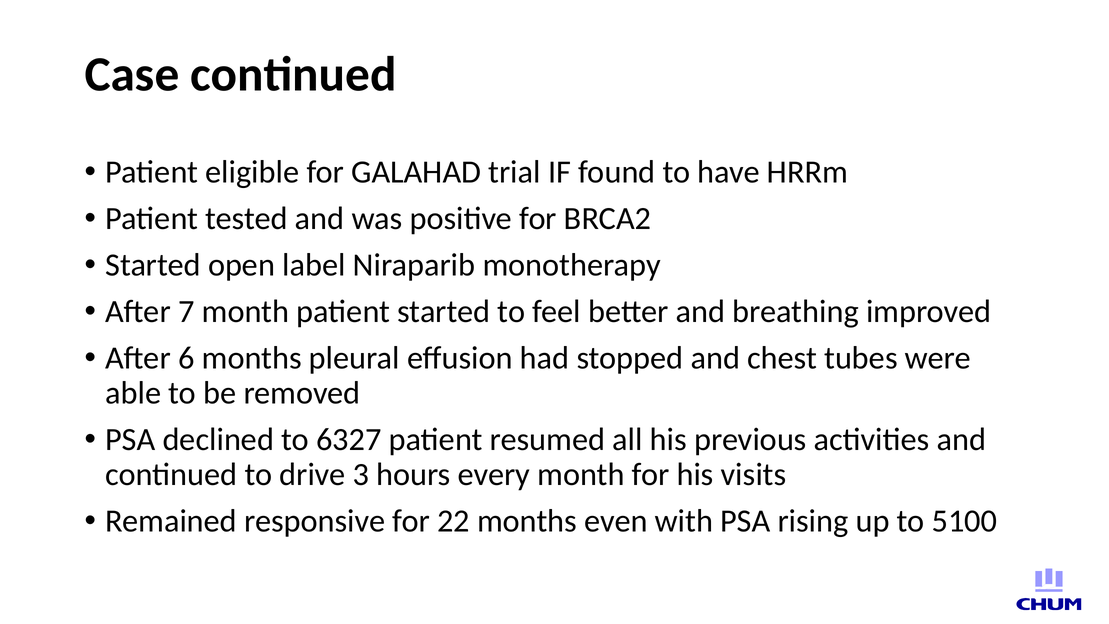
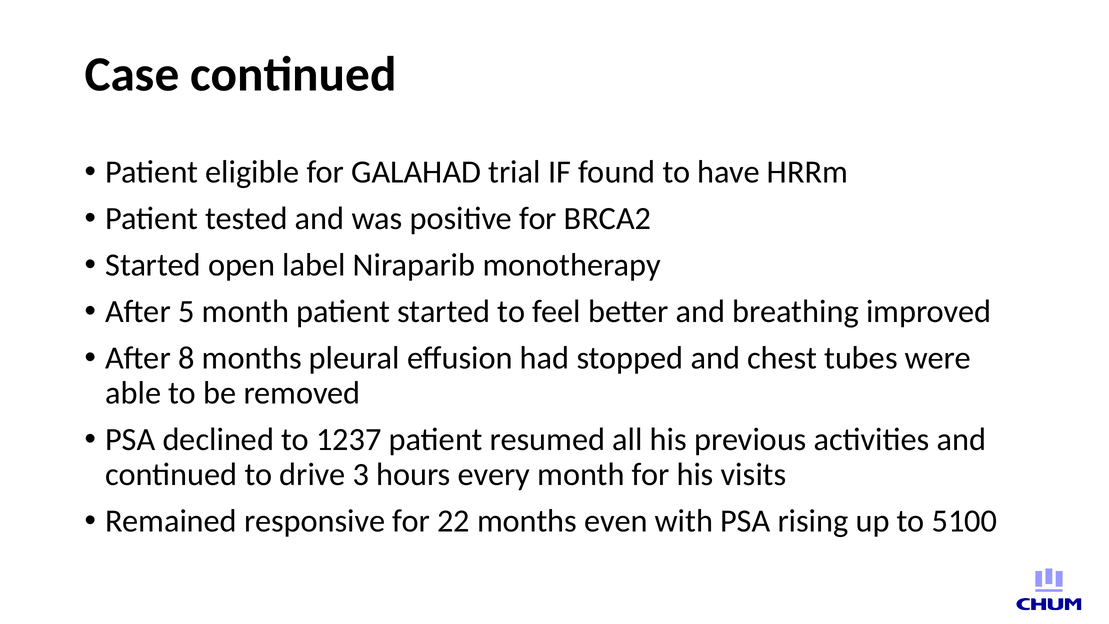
7: 7 -> 5 (186, 312)
6: 6 -> 8 (186, 358)
6327: 6327 -> 1237 (349, 440)
